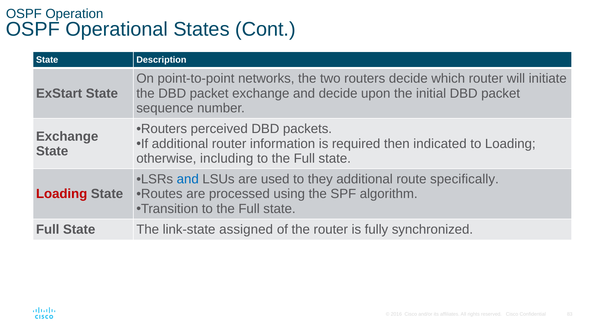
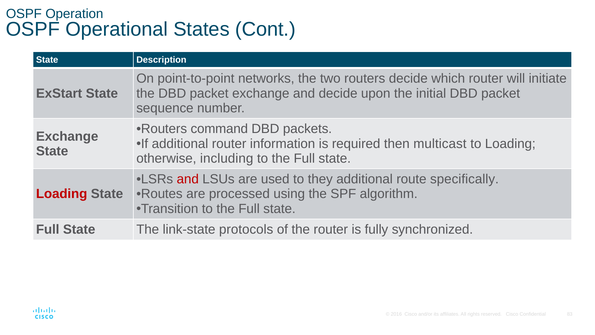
perceived: perceived -> command (219, 129)
indicated: indicated -> multicast (440, 144)
and colour: blue -> red (188, 179)
assigned: assigned -> protocols (246, 229)
